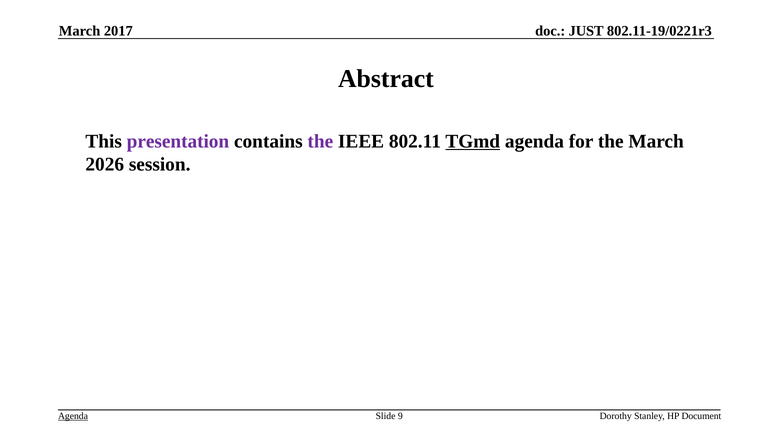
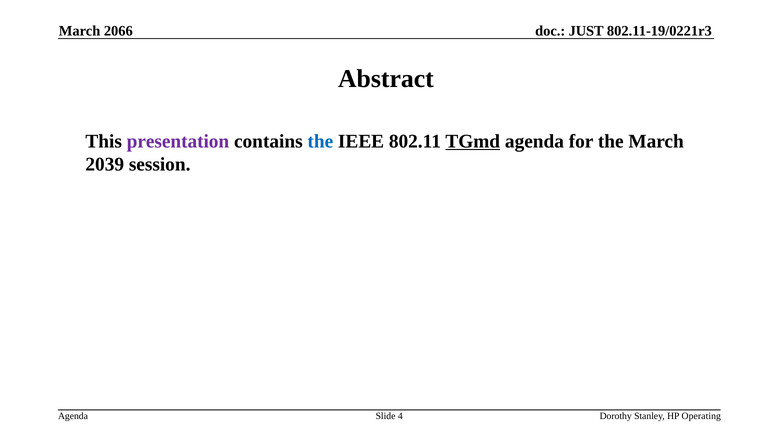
2017: 2017 -> 2066 (118, 31)
the colour: purple -> blue (320, 141)
2026: 2026 -> 2039 (105, 164)
Agenda underline: present -> none (73, 416)
9: 9 -> 4 (400, 416)
Document: Document -> Operating (701, 416)
